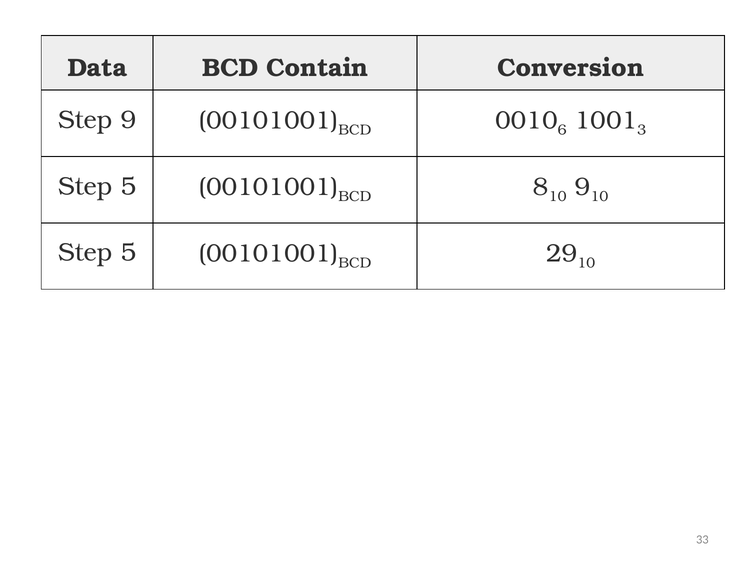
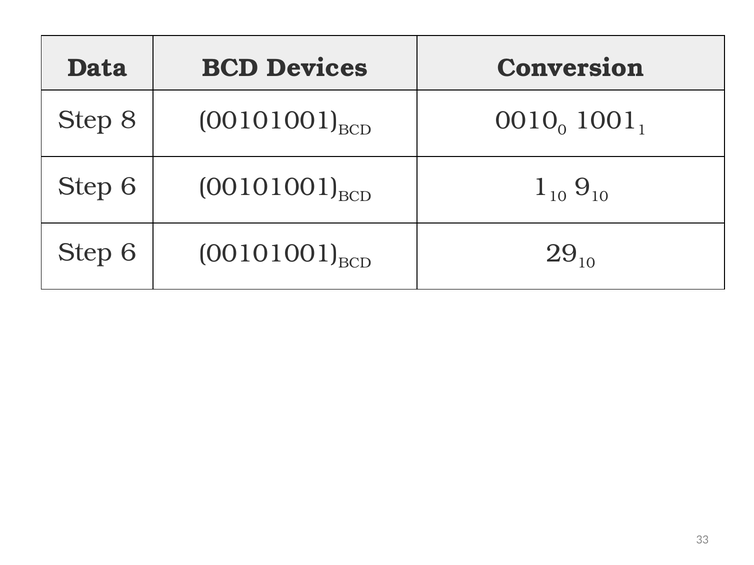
Contain: Contain -> Devices (317, 68)
Step 9: 9 -> 8 (128, 120)
6: 6 -> 0 (562, 130)
3: 3 -> 1 (642, 130)
5: 5 -> 6 (128, 186)
BCD 8: 8 -> 1 (541, 187)
5: 5 -> 6 (128, 253)
